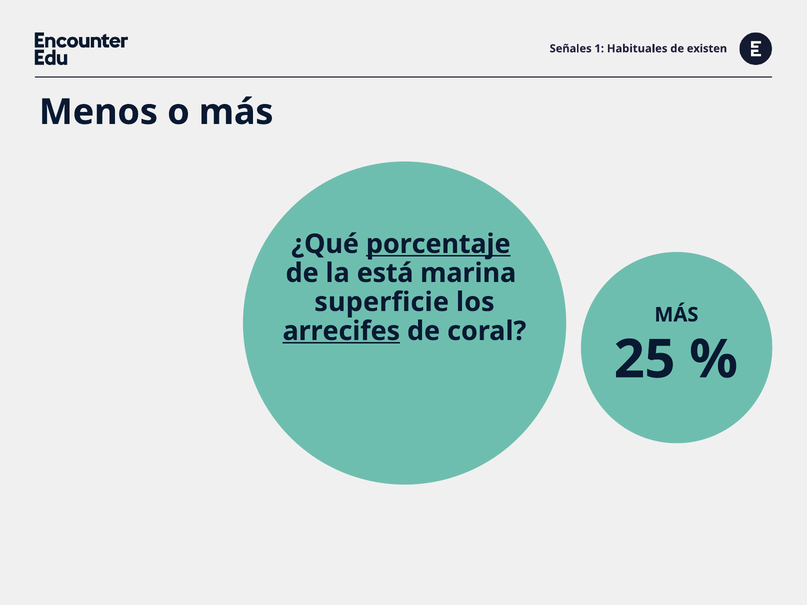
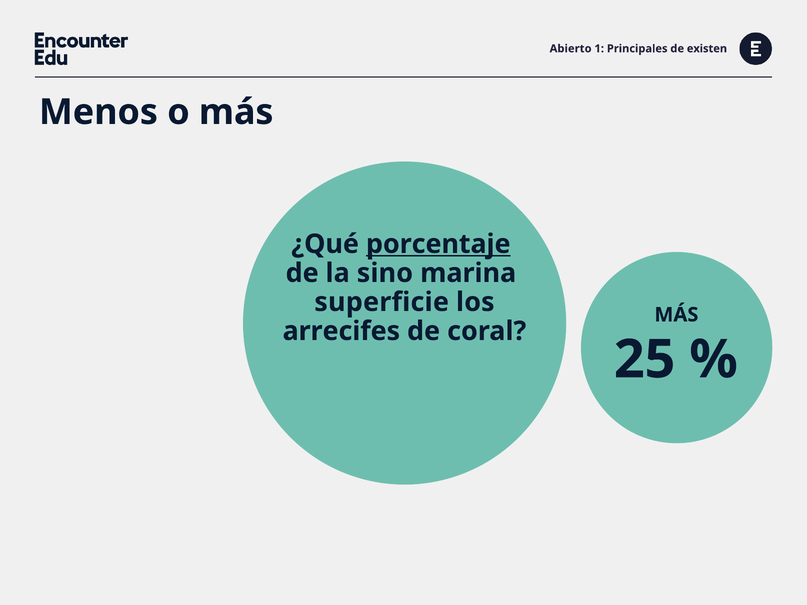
Señales: Señales -> Abierto (571, 49)
Habituales: Habituales -> Principales (637, 49)
está: está -> sino (385, 273)
arrecifes underline: present -> none (341, 331)
